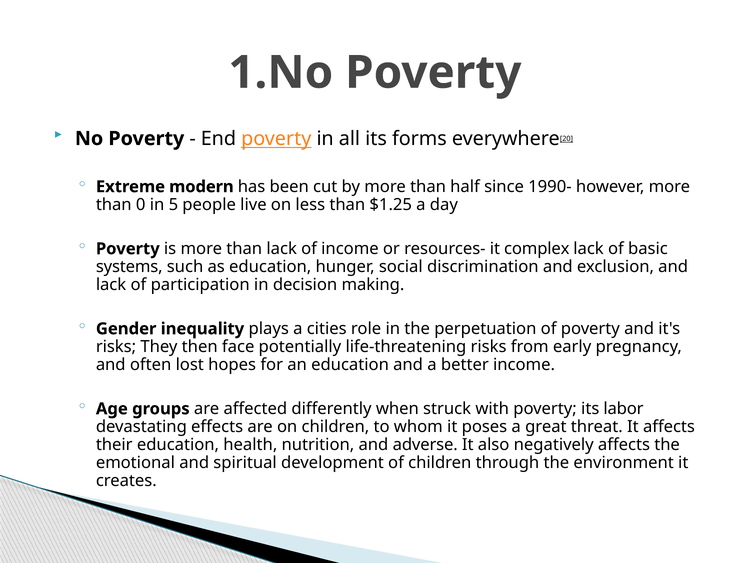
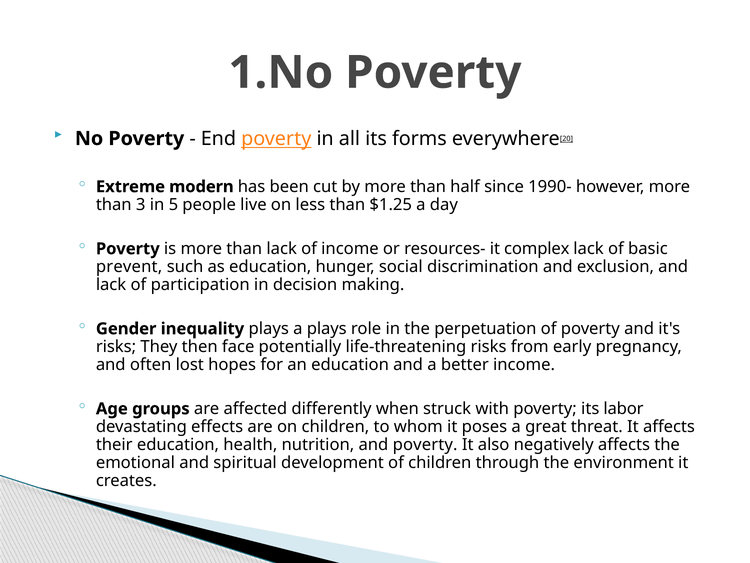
0: 0 -> 3 (141, 205)
systems: systems -> prevent (129, 267)
a cities: cities -> plays (327, 328)
and adverse: adverse -> poverty (425, 444)
